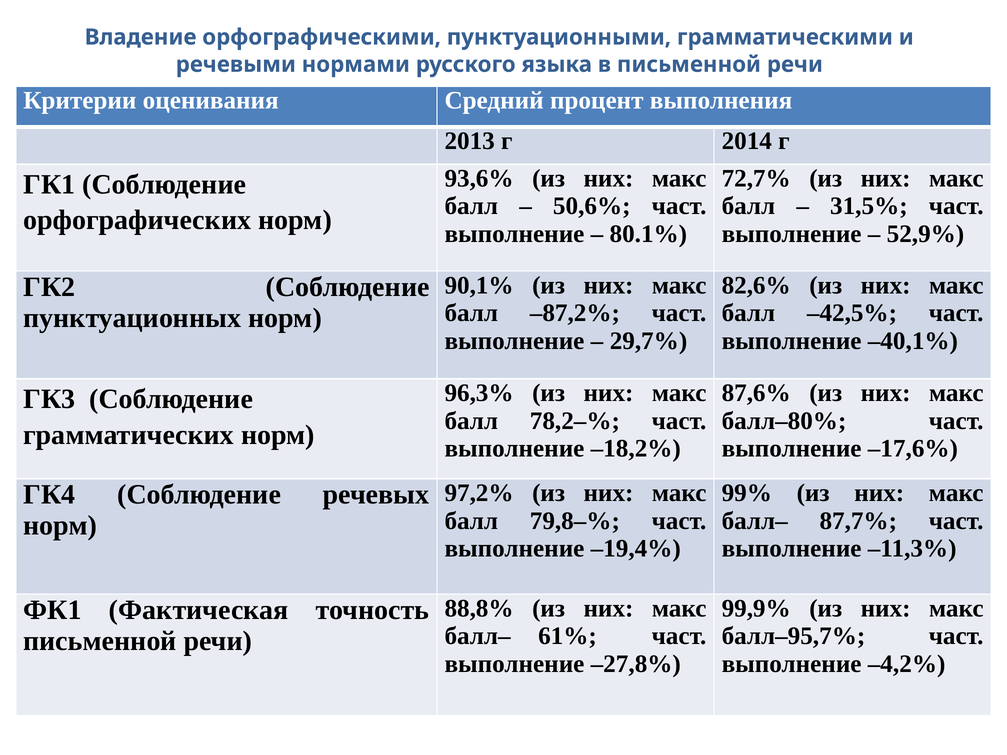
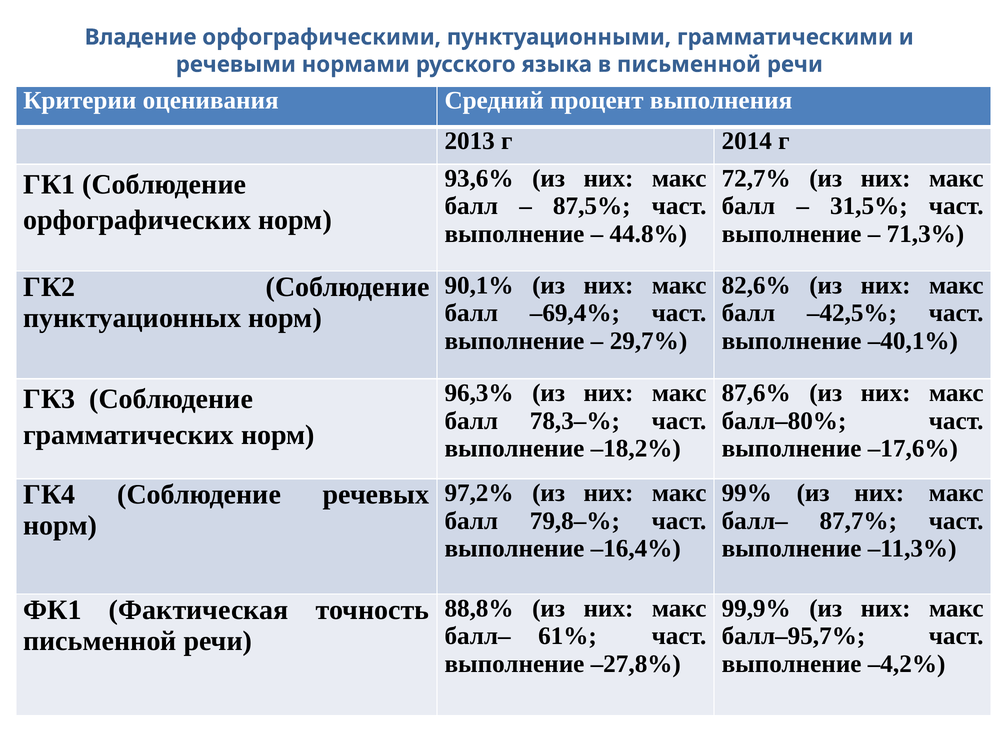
50,6%: 50,6% -> 87,5% (592, 206)
80.1%: 80.1% -> 44.8% (648, 234)
52,9%: 52,9% -> 71,3% (925, 234)
–87,2%: –87,2% -> –69,4% (575, 313)
78,2–%: 78,2–% -> 78,3–% (575, 421)
–19,4%: –19,4% -> –16,4% (636, 549)
